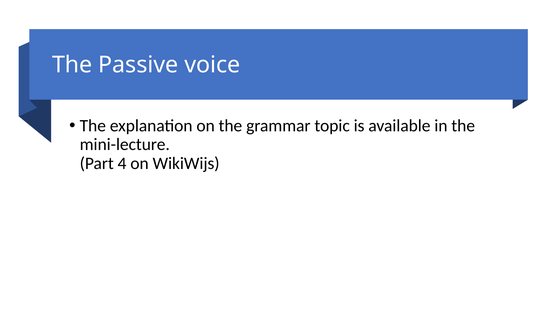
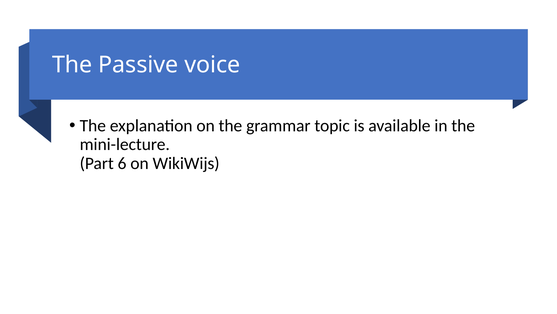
4: 4 -> 6 (122, 163)
